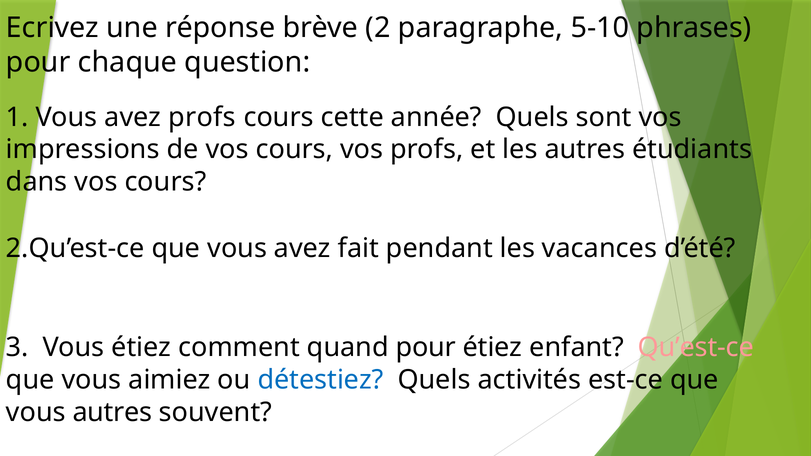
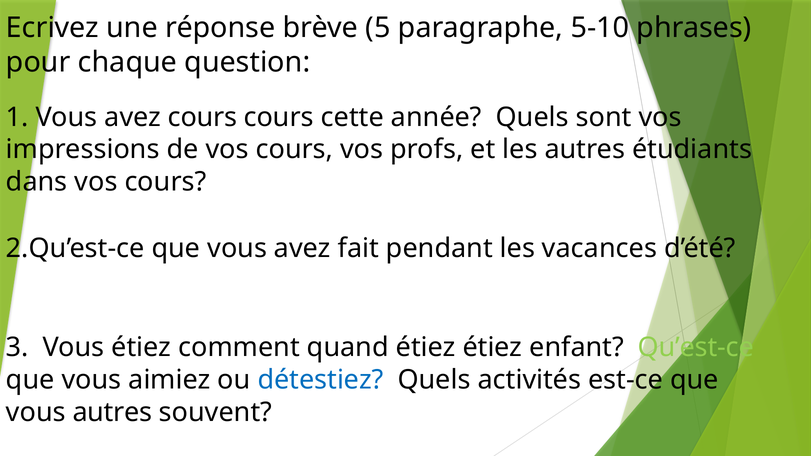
2: 2 -> 5 (378, 28)
avez profs: profs -> cours (202, 117)
quand pour: pour -> étiez (426, 347)
Qu’est-ce colour: pink -> light green (696, 347)
